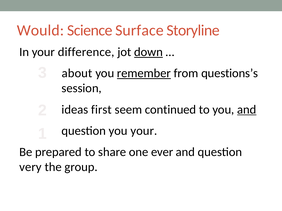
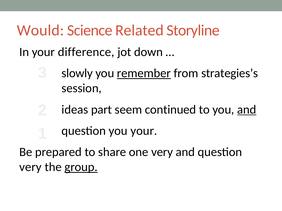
Surface: Surface -> Related (139, 30)
down underline: present -> none (149, 52)
about: about -> slowly (77, 73)
questions’s: questions’s -> strategies’s (230, 73)
first: first -> part (101, 110)
one ever: ever -> very (162, 152)
group underline: none -> present (81, 167)
